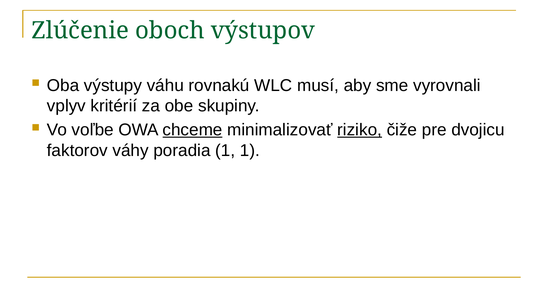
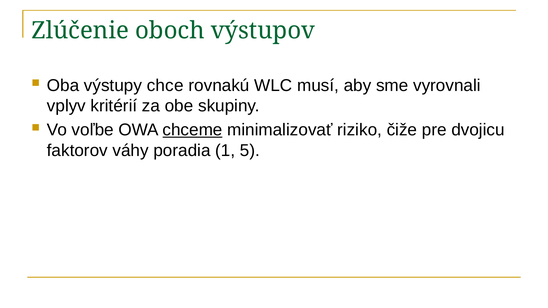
váhu: váhu -> chce (165, 85)
riziko underline: present -> none (360, 130)
1 1: 1 -> 5 (250, 151)
